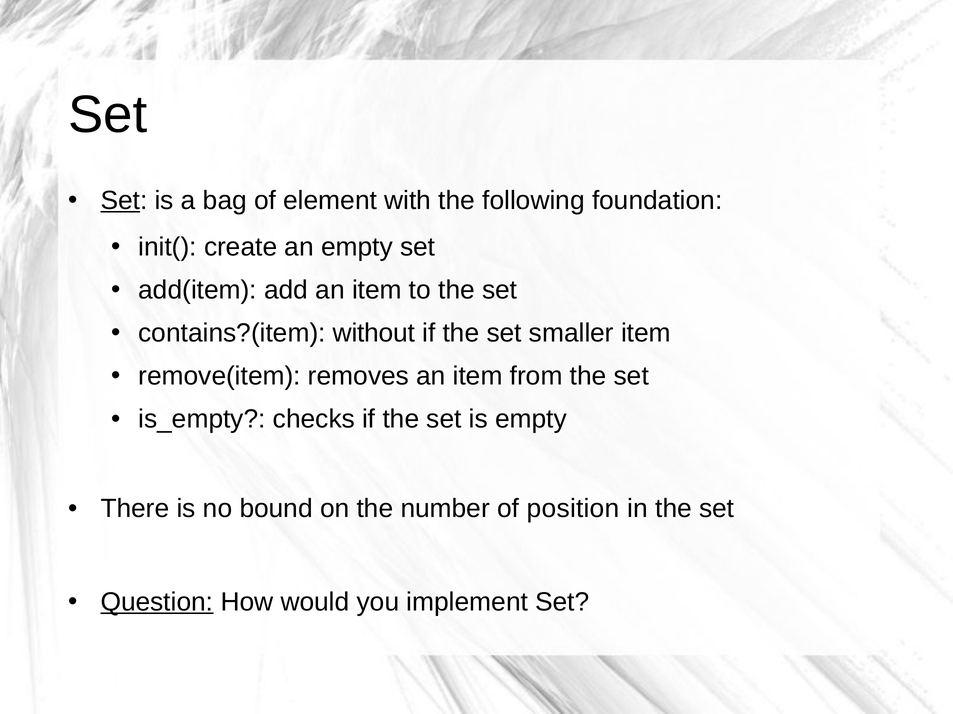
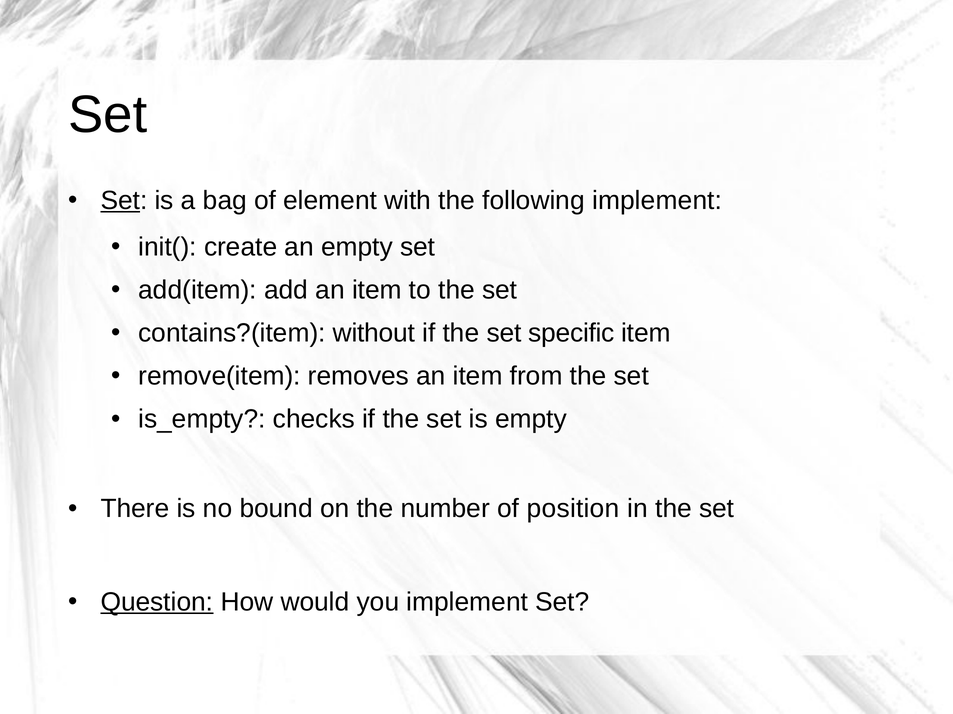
following foundation: foundation -> implement (657, 200)
smaller: smaller -> specific (571, 333)
